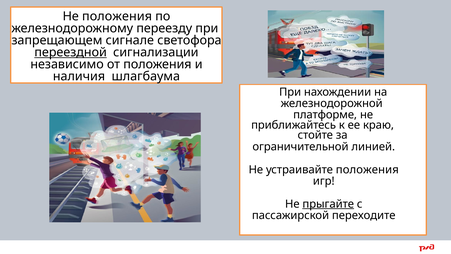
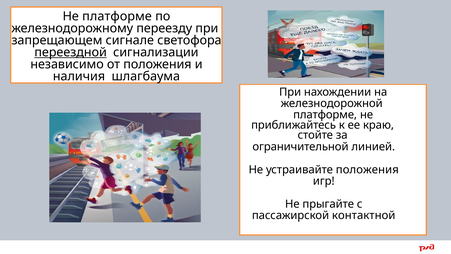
Не положения: положения -> платформе (117, 16)
прыгайте underline: present -> none (328, 204)
переходите: переходите -> контактной (364, 215)
